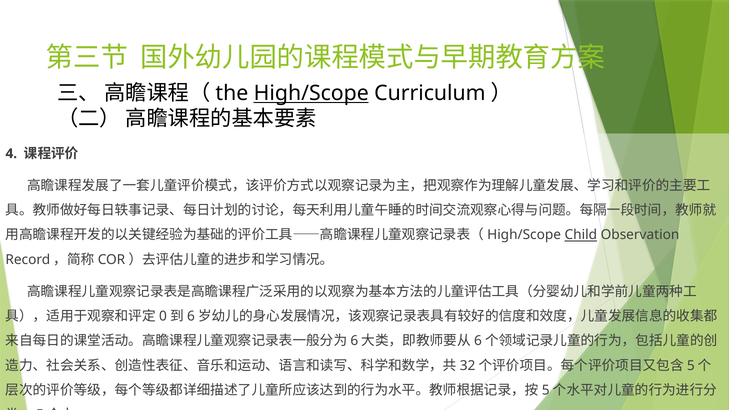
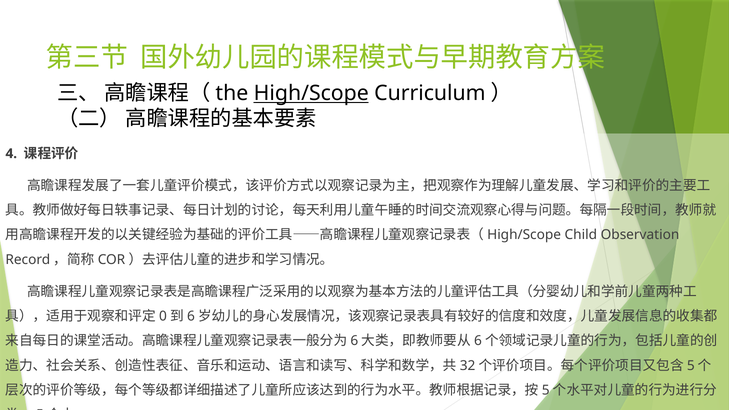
Child underline: present -> none (581, 235)
